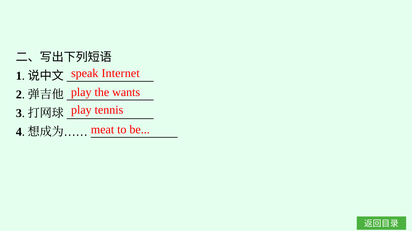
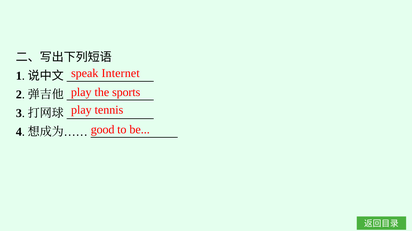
wants: wants -> sports (126, 93)
meat: meat -> good (103, 130)
